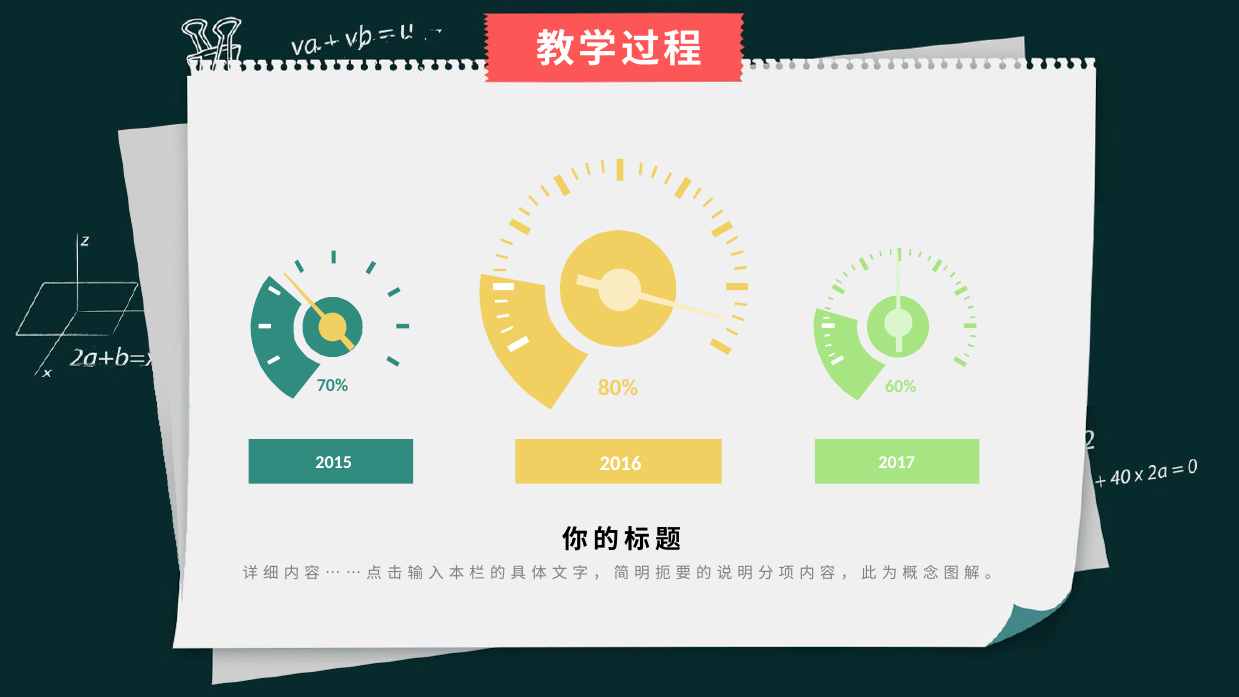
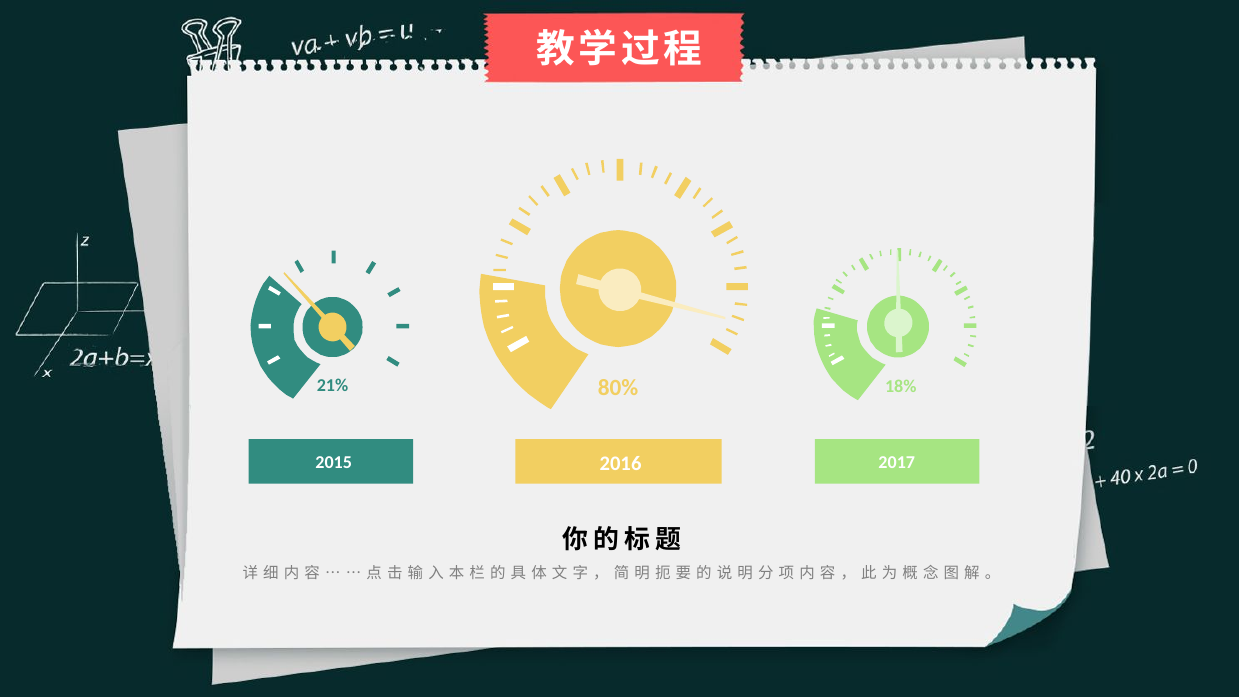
70%: 70% -> 21% (333, 385)
60%: 60% -> 18% (901, 387)
